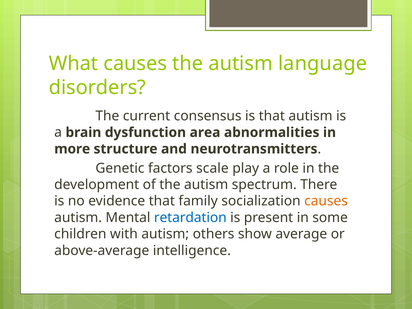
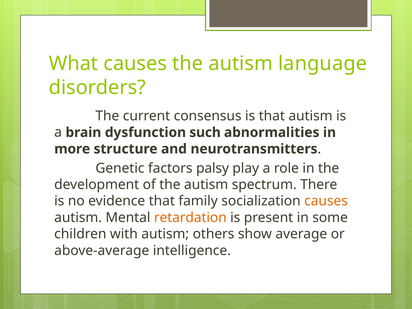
area: area -> such (205, 132)
scale: scale -> palsy (213, 168)
retardation colour: blue -> orange (190, 218)
